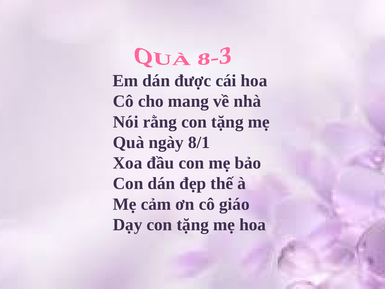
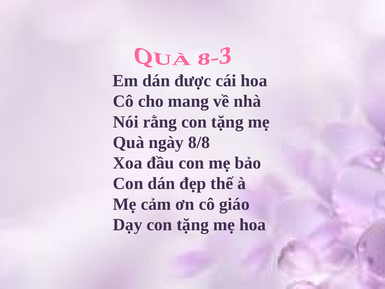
8/1: 8/1 -> 8/8 (199, 142)
